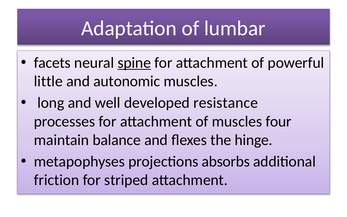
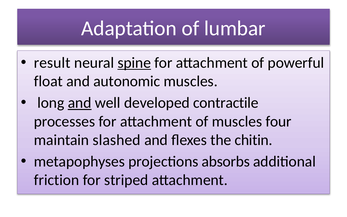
facets: facets -> result (52, 63)
little: little -> float (48, 81)
and underline: none -> present (80, 103)
resistance: resistance -> contractile (226, 103)
balance: balance -> slashed (117, 140)
hinge: hinge -> chitin (254, 140)
